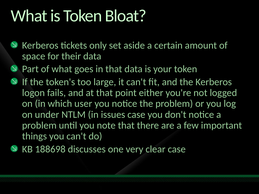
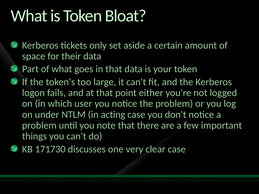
issues: issues -> acting (113, 115)
188698: 188698 -> 171730 (50, 149)
